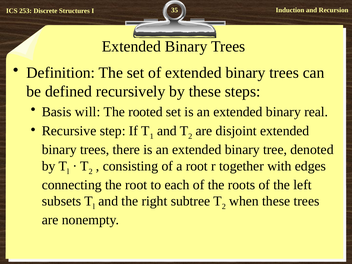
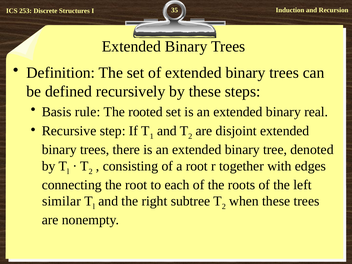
will: will -> rule (88, 112)
subsets: subsets -> similar (61, 201)
